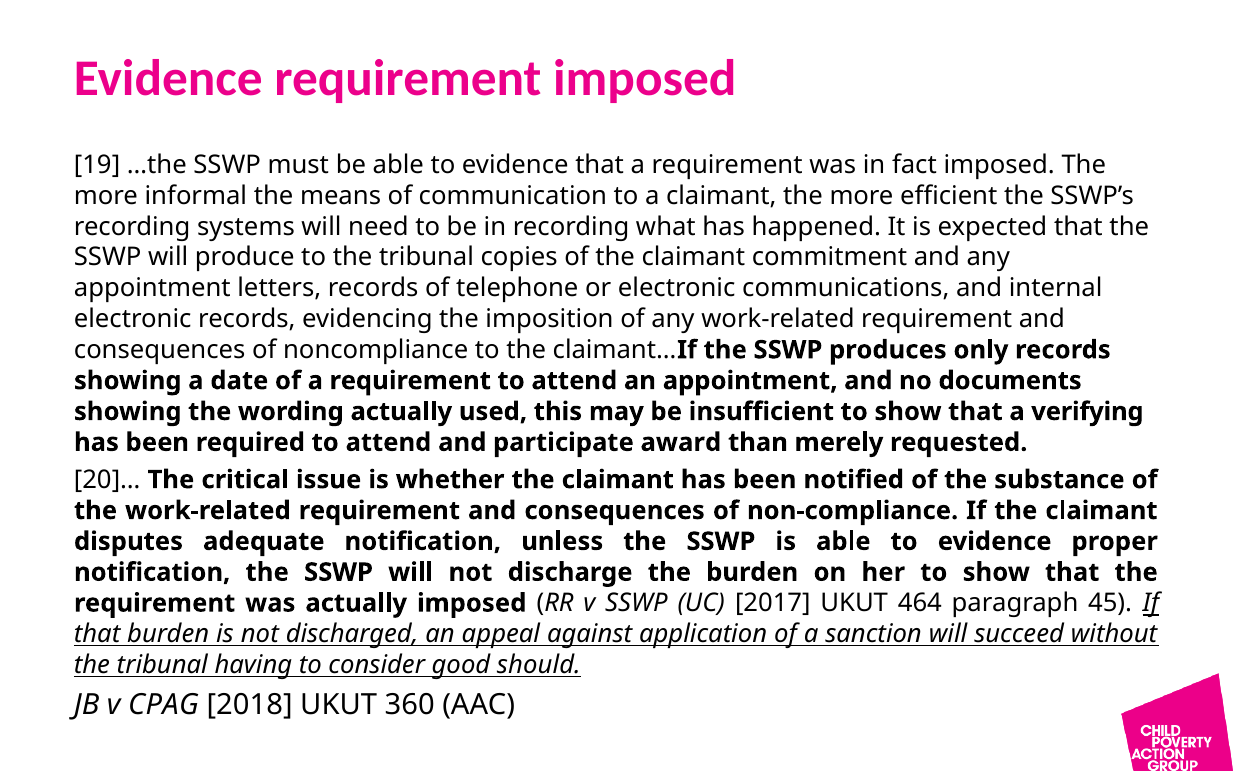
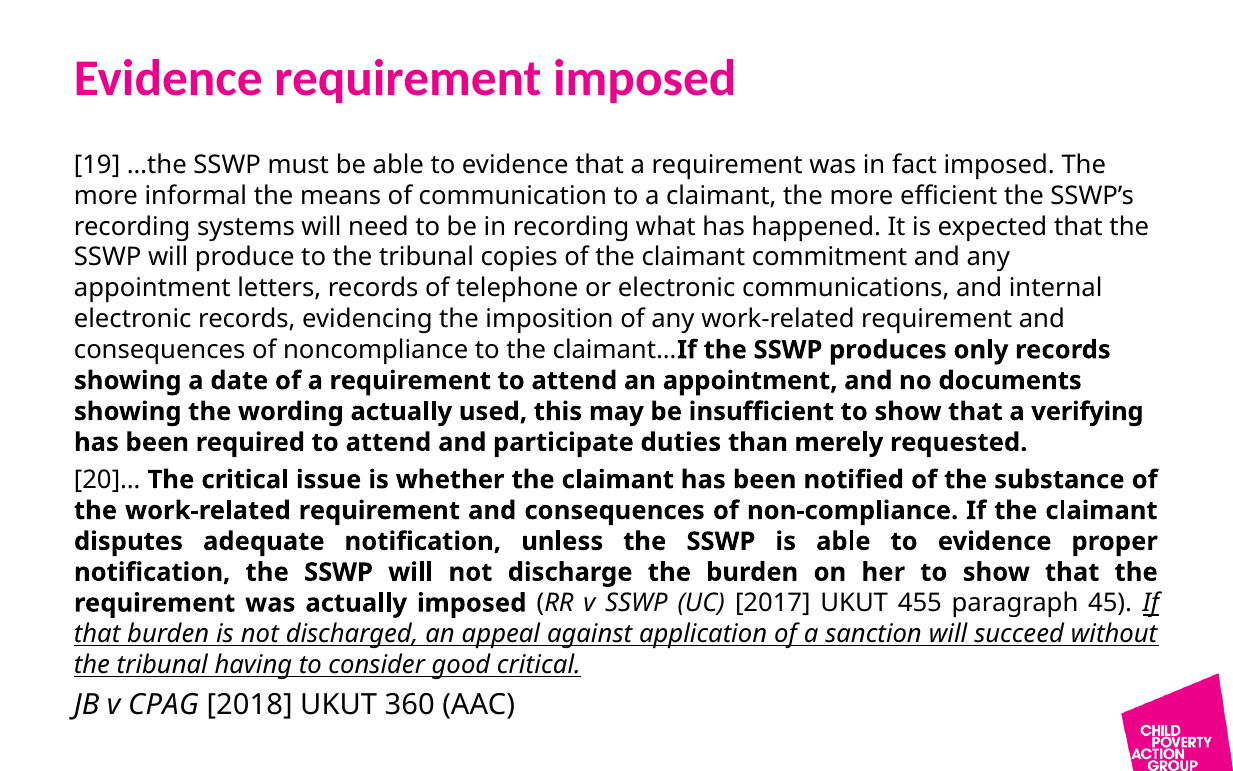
award: award -> duties (681, 442)
464: 464 -> 455 (920, 603)
good should: should -> critical (539, 664)
